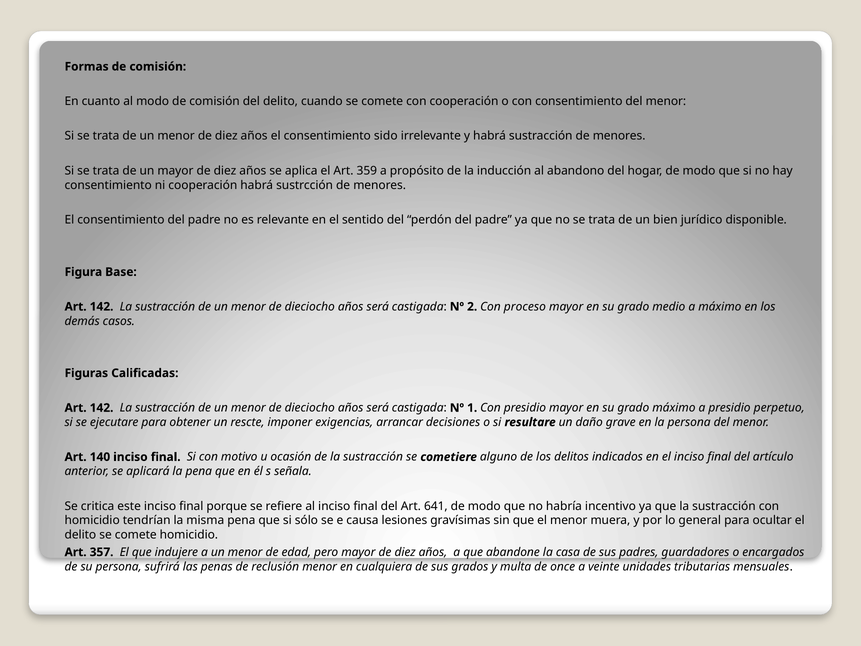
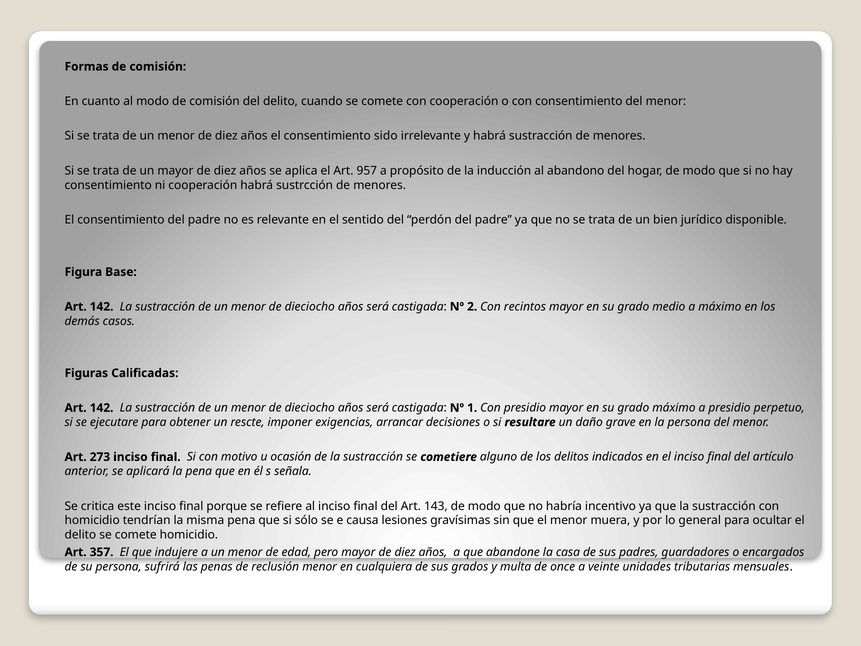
359: 359 -> 957 (367, 171)
proceso: proceso -> recintos (525, 307)
140: 140 -> 273 (100, 457)
641: 641 -> 143 (436, 506)
